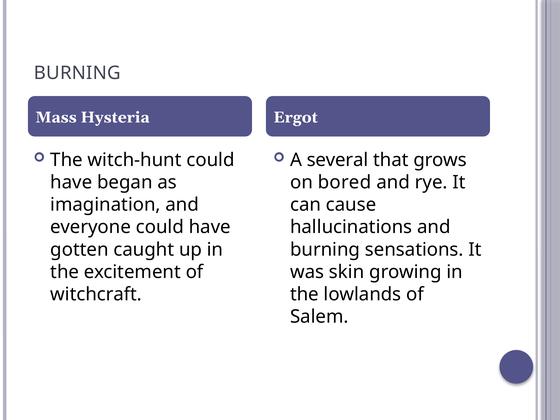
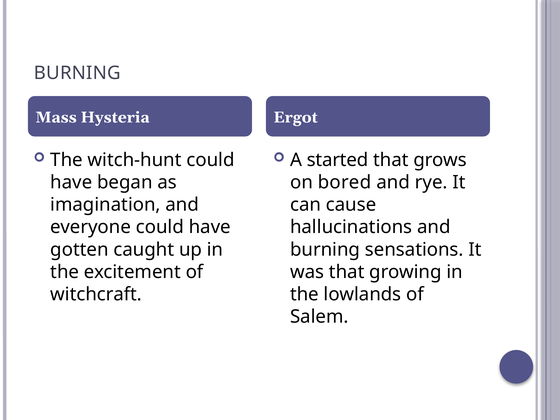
several: several -> started (338, 160)
was skin: skin -> that (347, 272)
